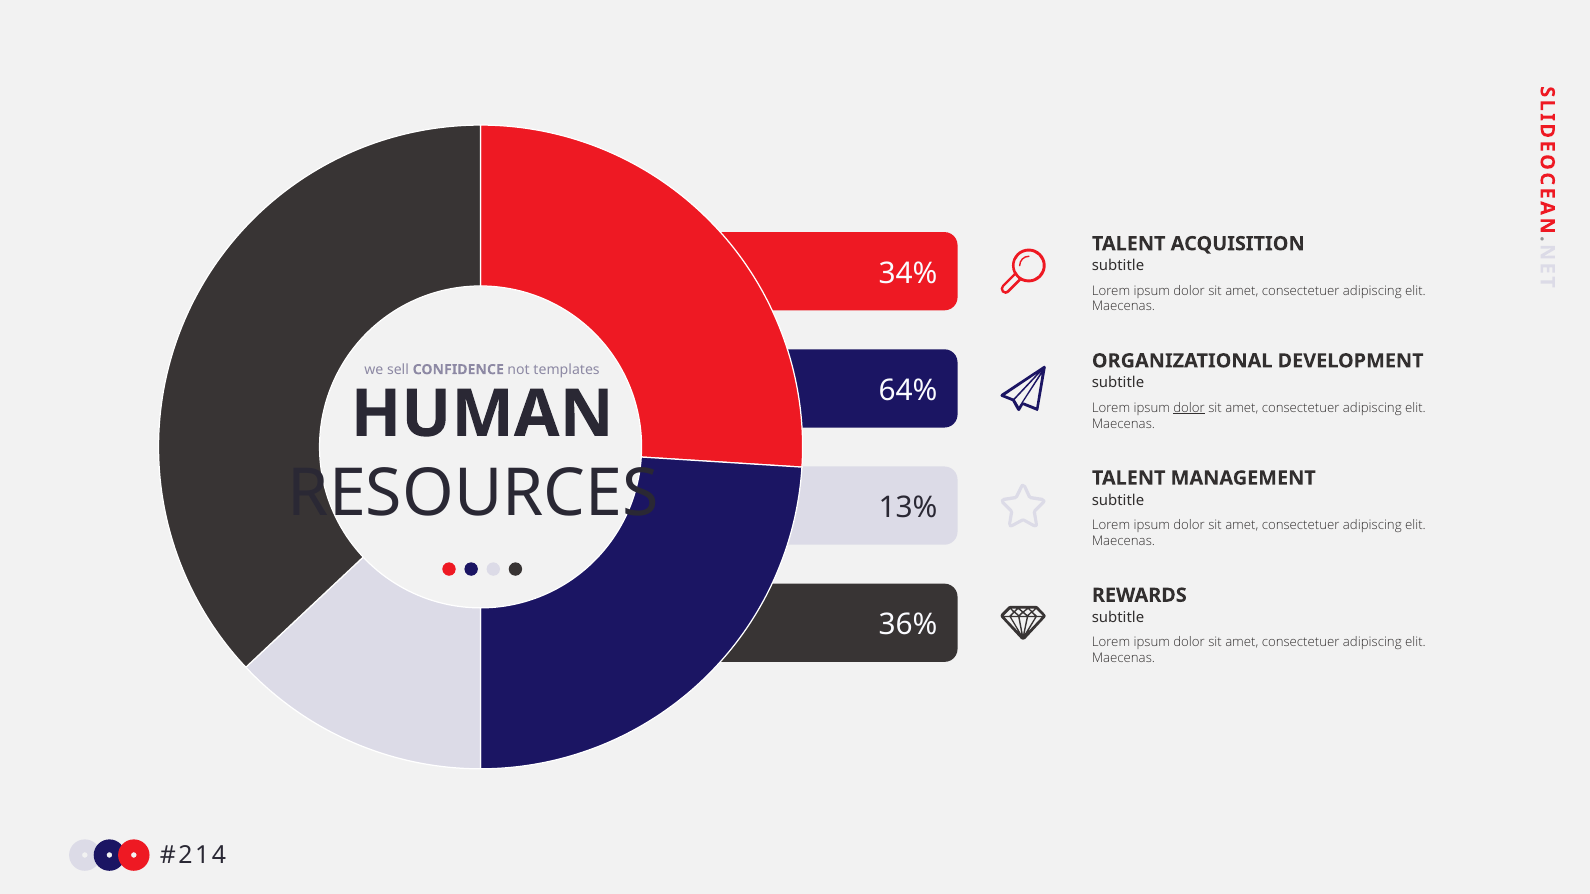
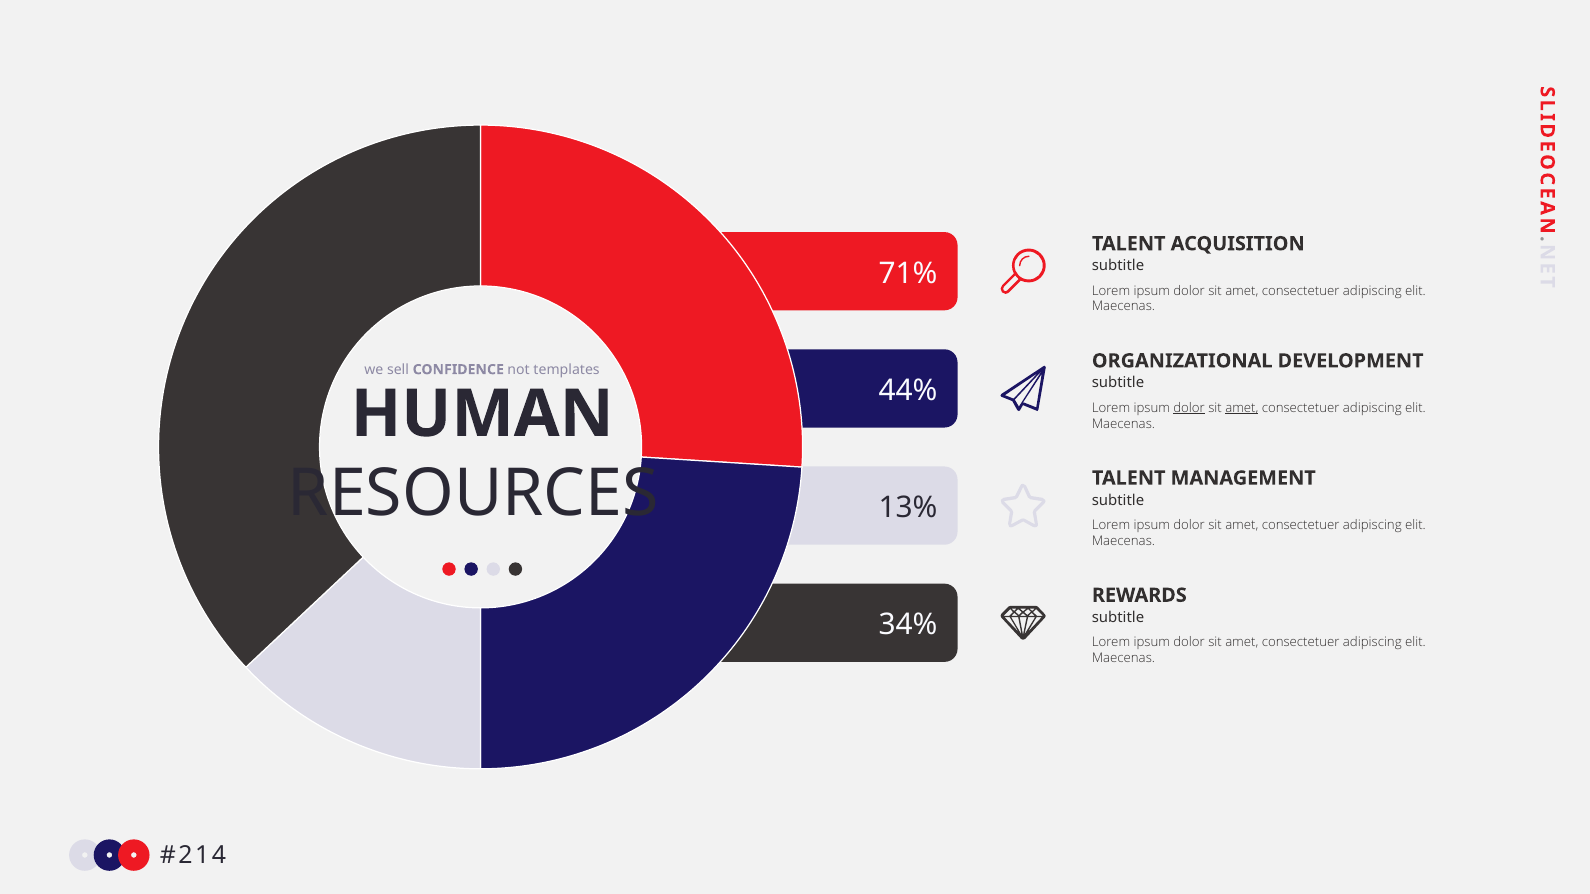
34%: 34% -> 71% (908, 273)
64%: 64% -> 44% (908, 391)
amet underline: none -> present (1242, 408)
36%: 36% -> 34% (908, 625)
